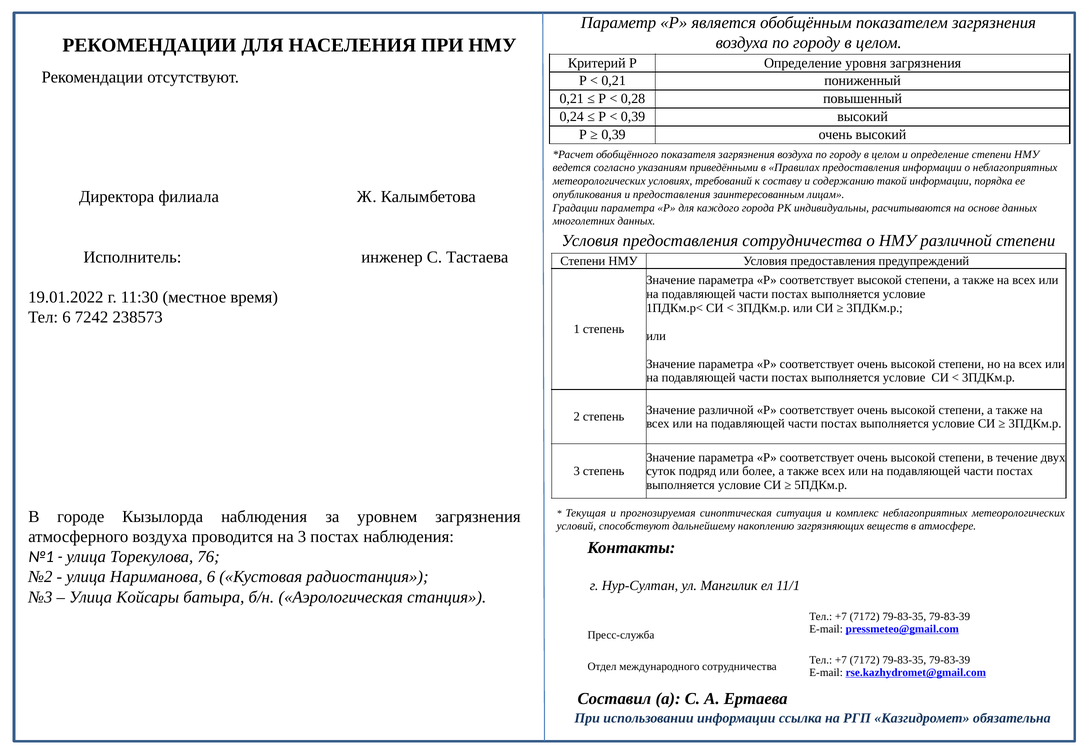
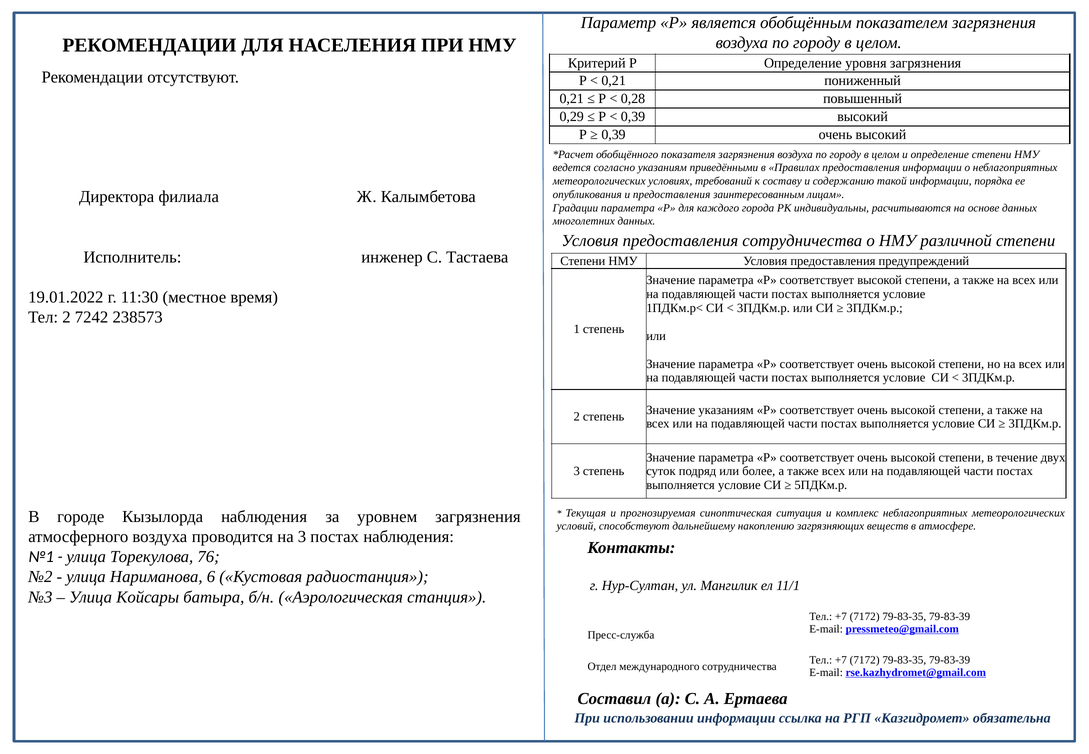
0,24: 0,24 -> 0,29 (572, 117)
Тел 6: 6 -> 2 (67, 317)
Значение различной: различной -> указаниям (726, 410)
